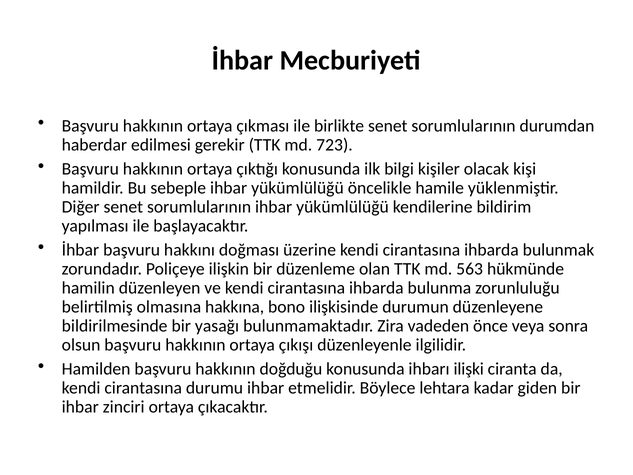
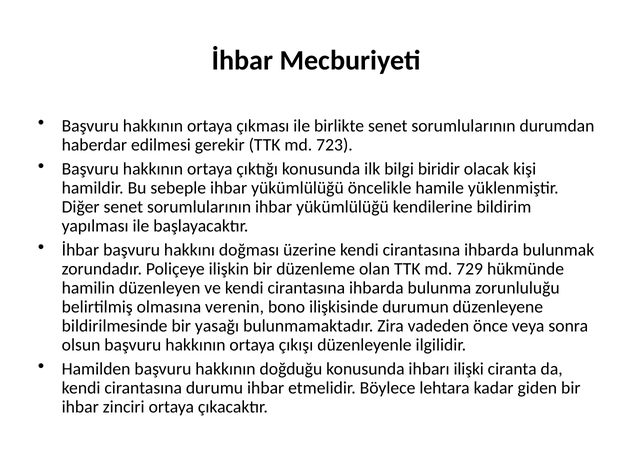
kişiler: kişiler -> biridir (439, 169)
563: 563 -> 729 (470, 269)
hakkına: hakkına -> verenin (235, 307)
